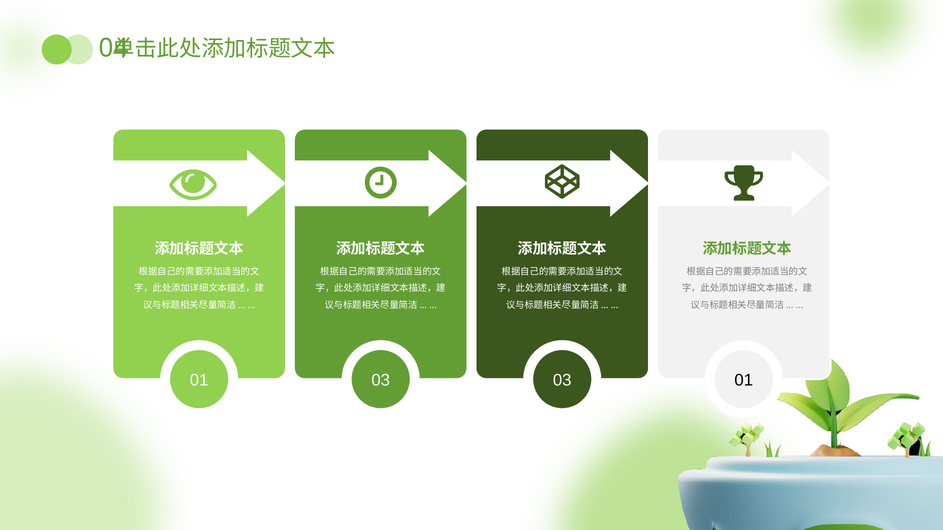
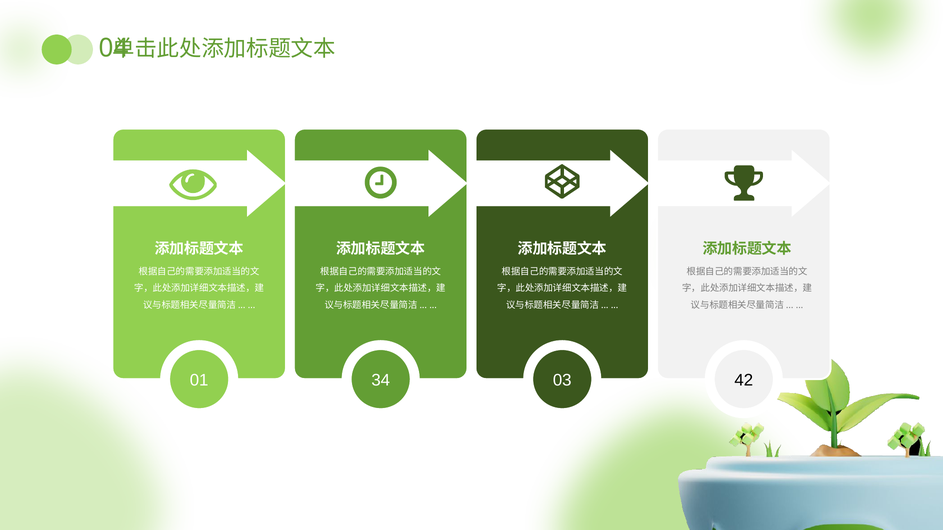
01 03: 03 -> 34 (381, 381)
03 01: 01 -> 42 (744, 381)
